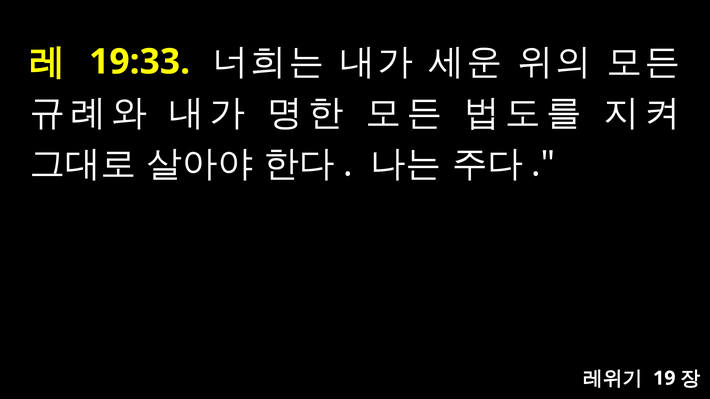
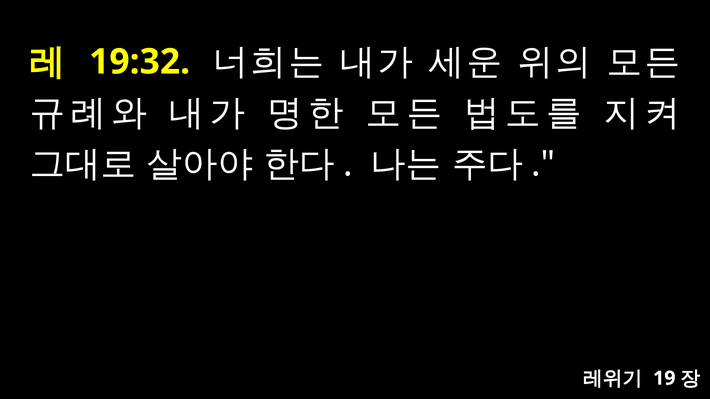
19:33: 19:33 -> 19:32 (140, 62)
